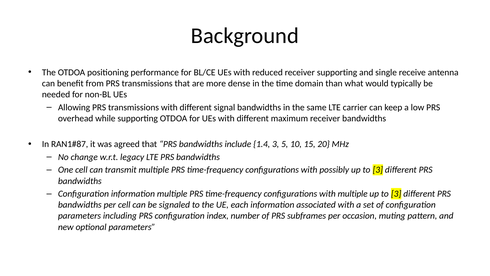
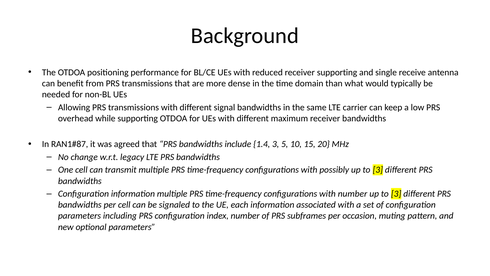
with multiple: multiple -> number (353, 194)
